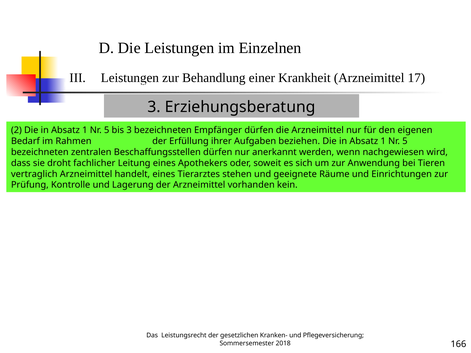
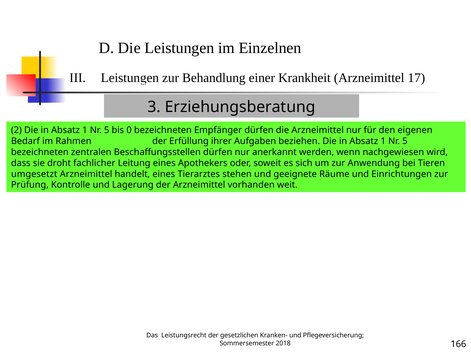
bis 3: 3 -> 0 (129, 130)
vertraglich: vertraglich -> umgesetzt (34, 174)
kein: kein -> weit (287, 185)
